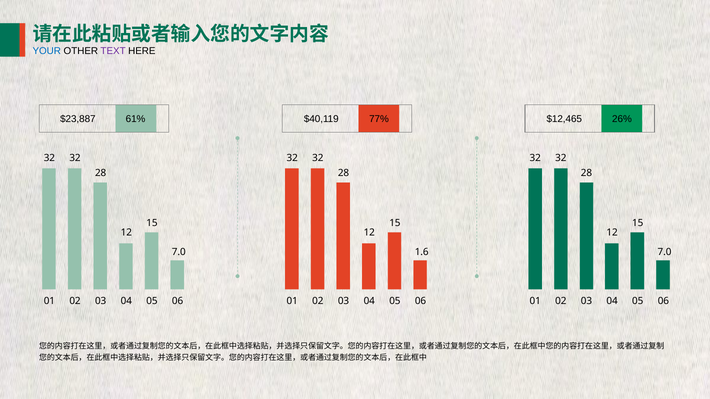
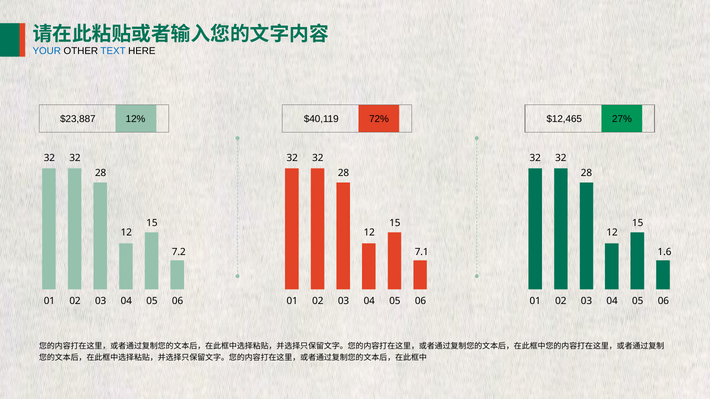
TEXT colour: purple -> blue (113, 51)
61%: 61% -> 12% (136, 119)
77%: 77% -> 72% (379, 119)
26%: 26% -> 27% (622, 119)
7.0: 7.0 -> 7.2 (179, 252)
1.6: 1.6 -> 7.1 (422, 252)
7.0: 7.0 -> 1.6 (665, 252)
